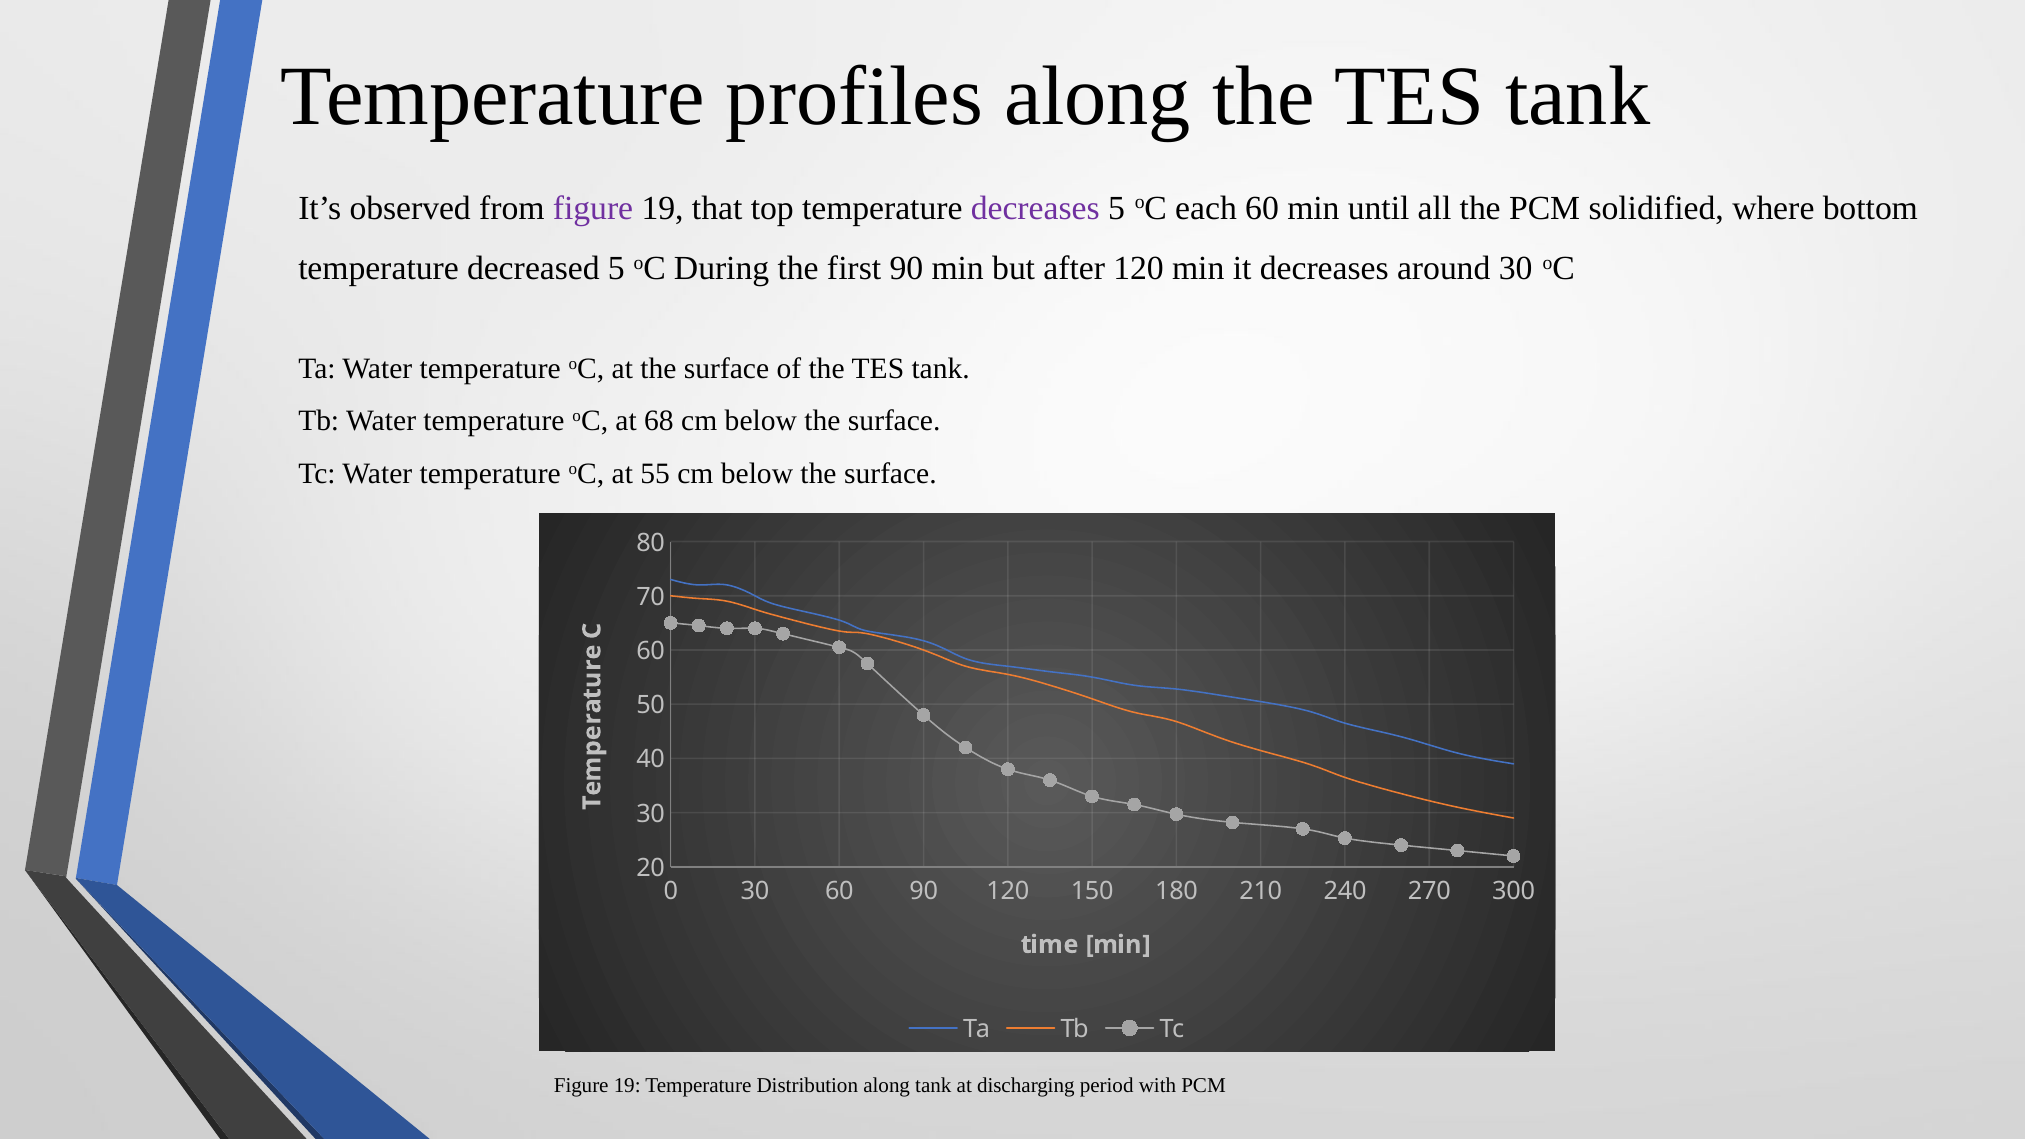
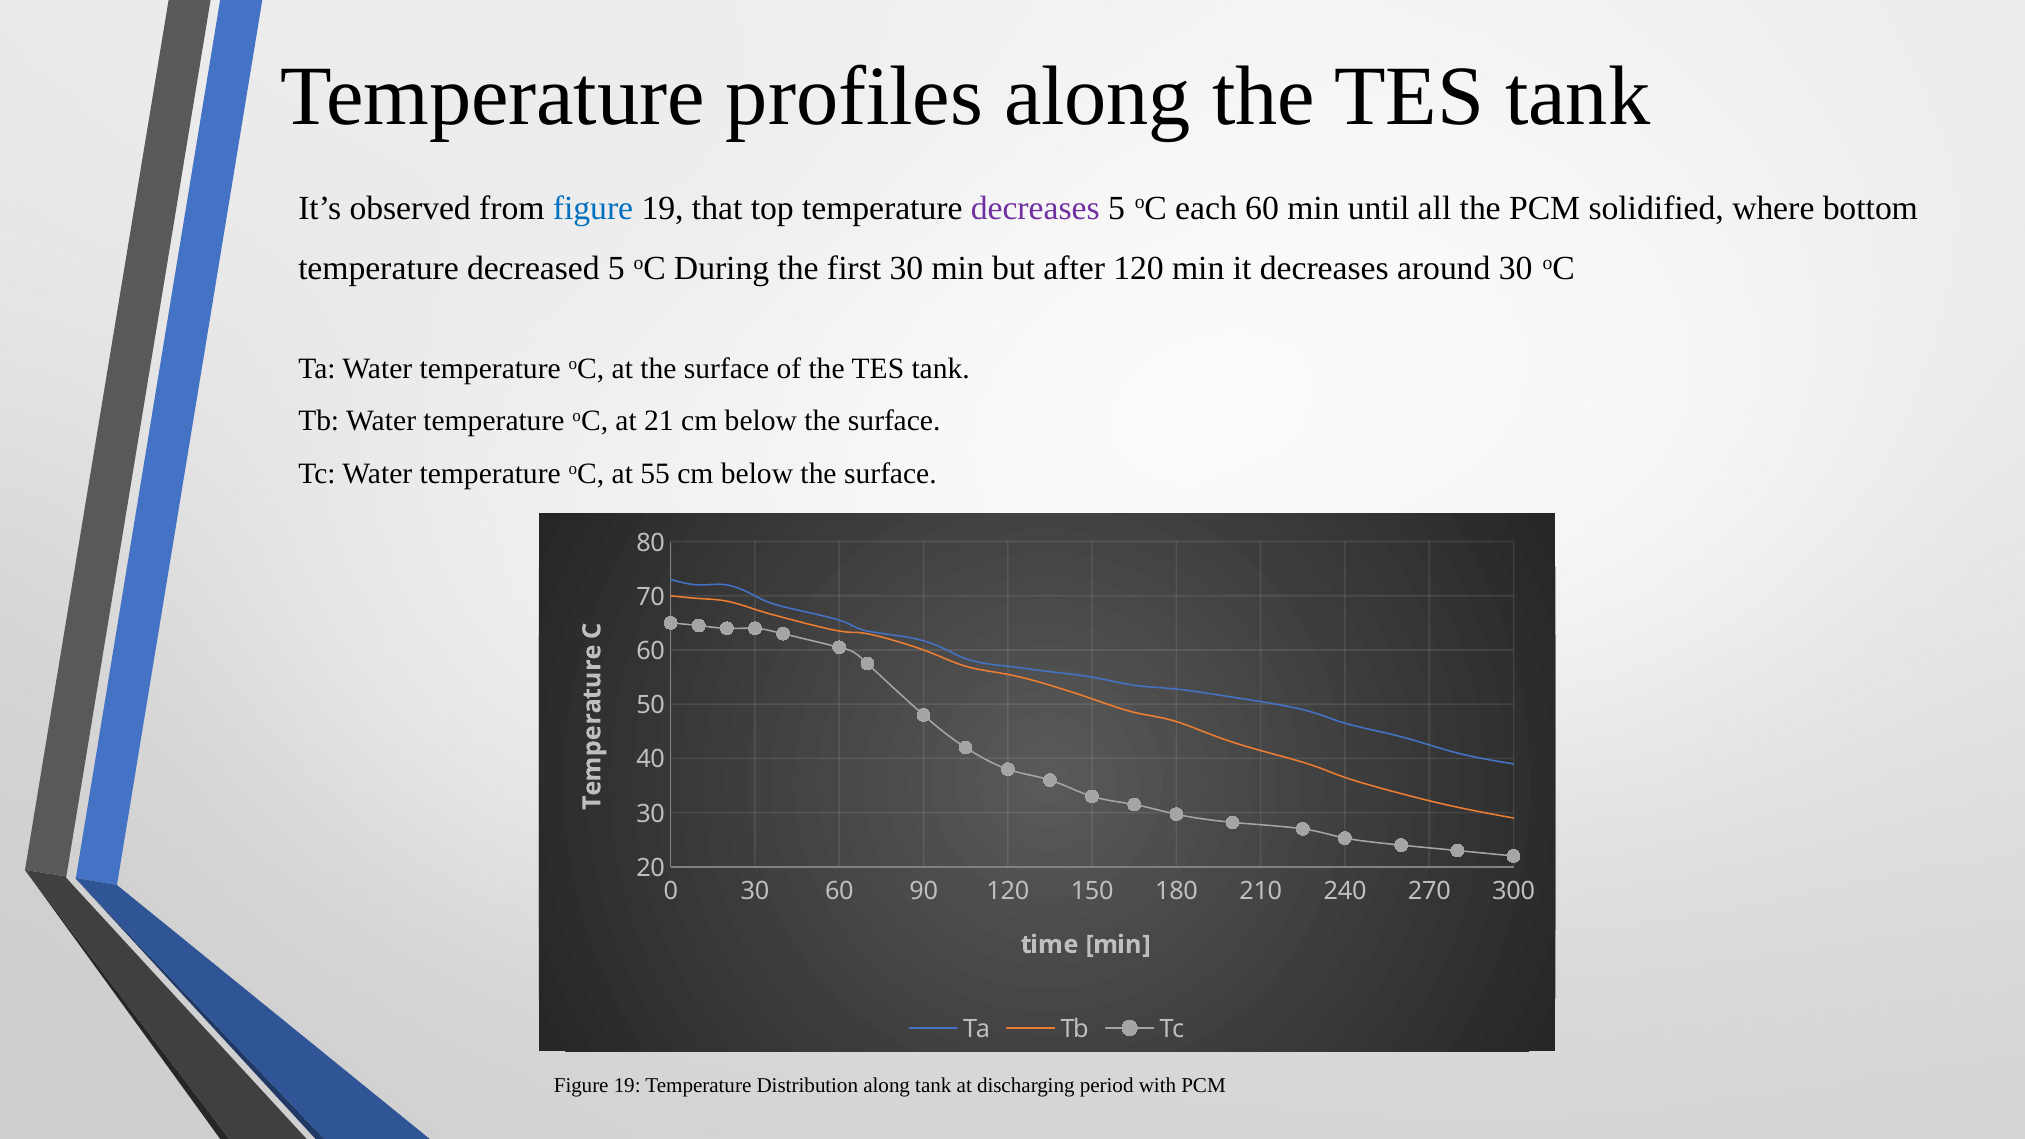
figure colour: purple -> blue (593, 208)
first 90: 90 -> 30 (906, 269)
68: 68 -> 21 (659, 421)
